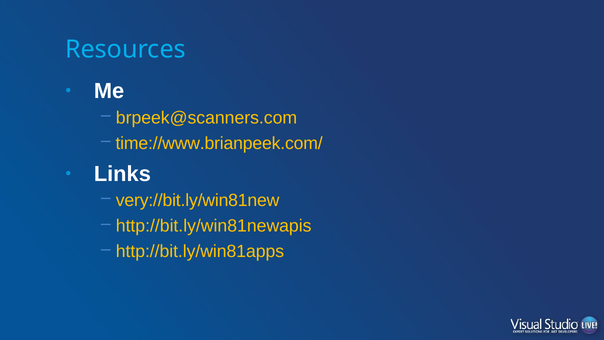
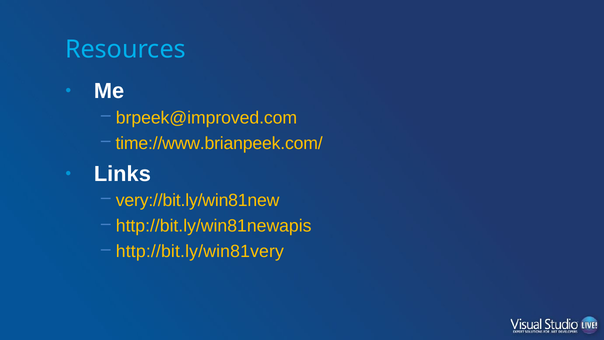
brpeek@scanners.com: brpeek@scanners.com -> brpeek@improved.com (207, 118)
http://bit.ly/win81apps: http://bit.ly/win81apps -> http://bit.ly/win81very (200, 251)
